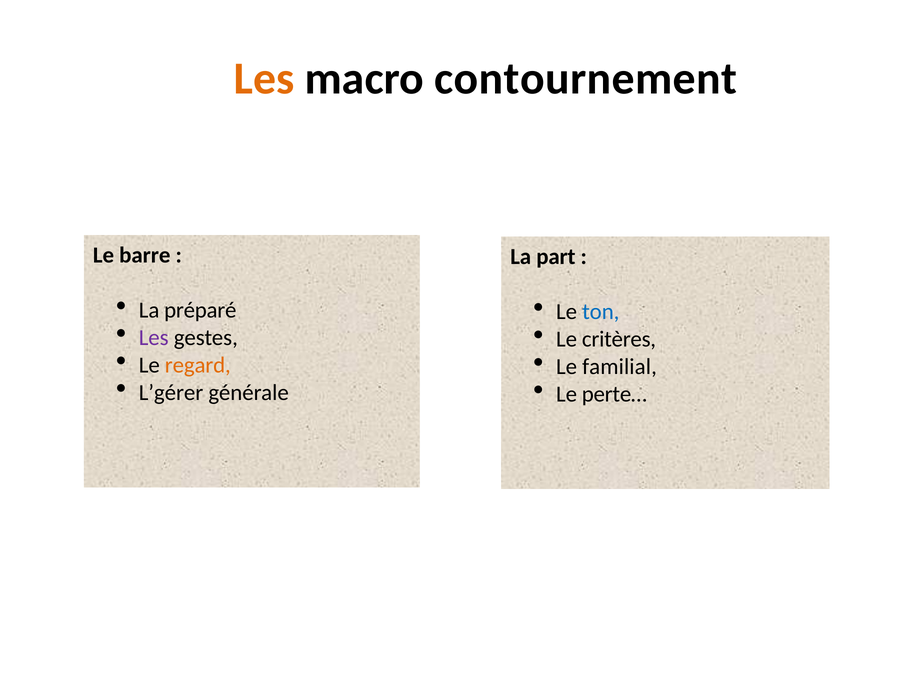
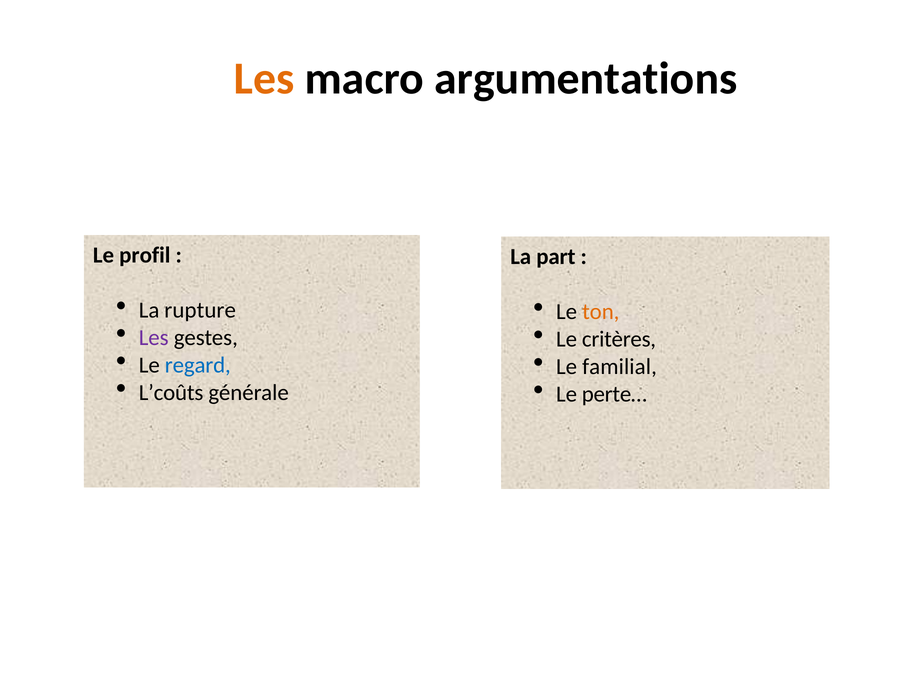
contournement: contournement -> argumentations (586, 79)
barre: barre -> profil (145, 255)
préparé: préparé -> rupture (200, 310)
ton colour: blue -> orange (601, 312)
regard colour: orange -> blue (198, 365)
L’gérer: L’gérer -> L’coûts (171, 393)
